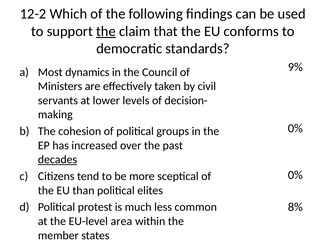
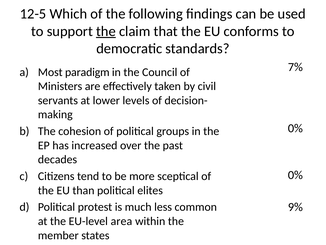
12-2: 12-2 -> 12-5 (33, 14)
9%: 9% -> 7% (295, 67)
dynamics: dynamics -> paradigm (87, 72)
decades underline: present -> none (57, 159)
8%: 8% -> 9% (295, 207)
